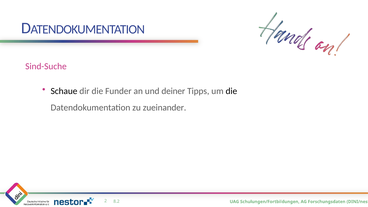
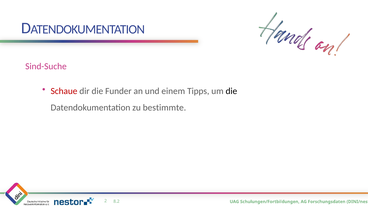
Schaue colour: black -> red (64, 91)
deiner: deiner -> einem (173, 91)
zueinander: zueinander -> bestimmte (164, 108)
